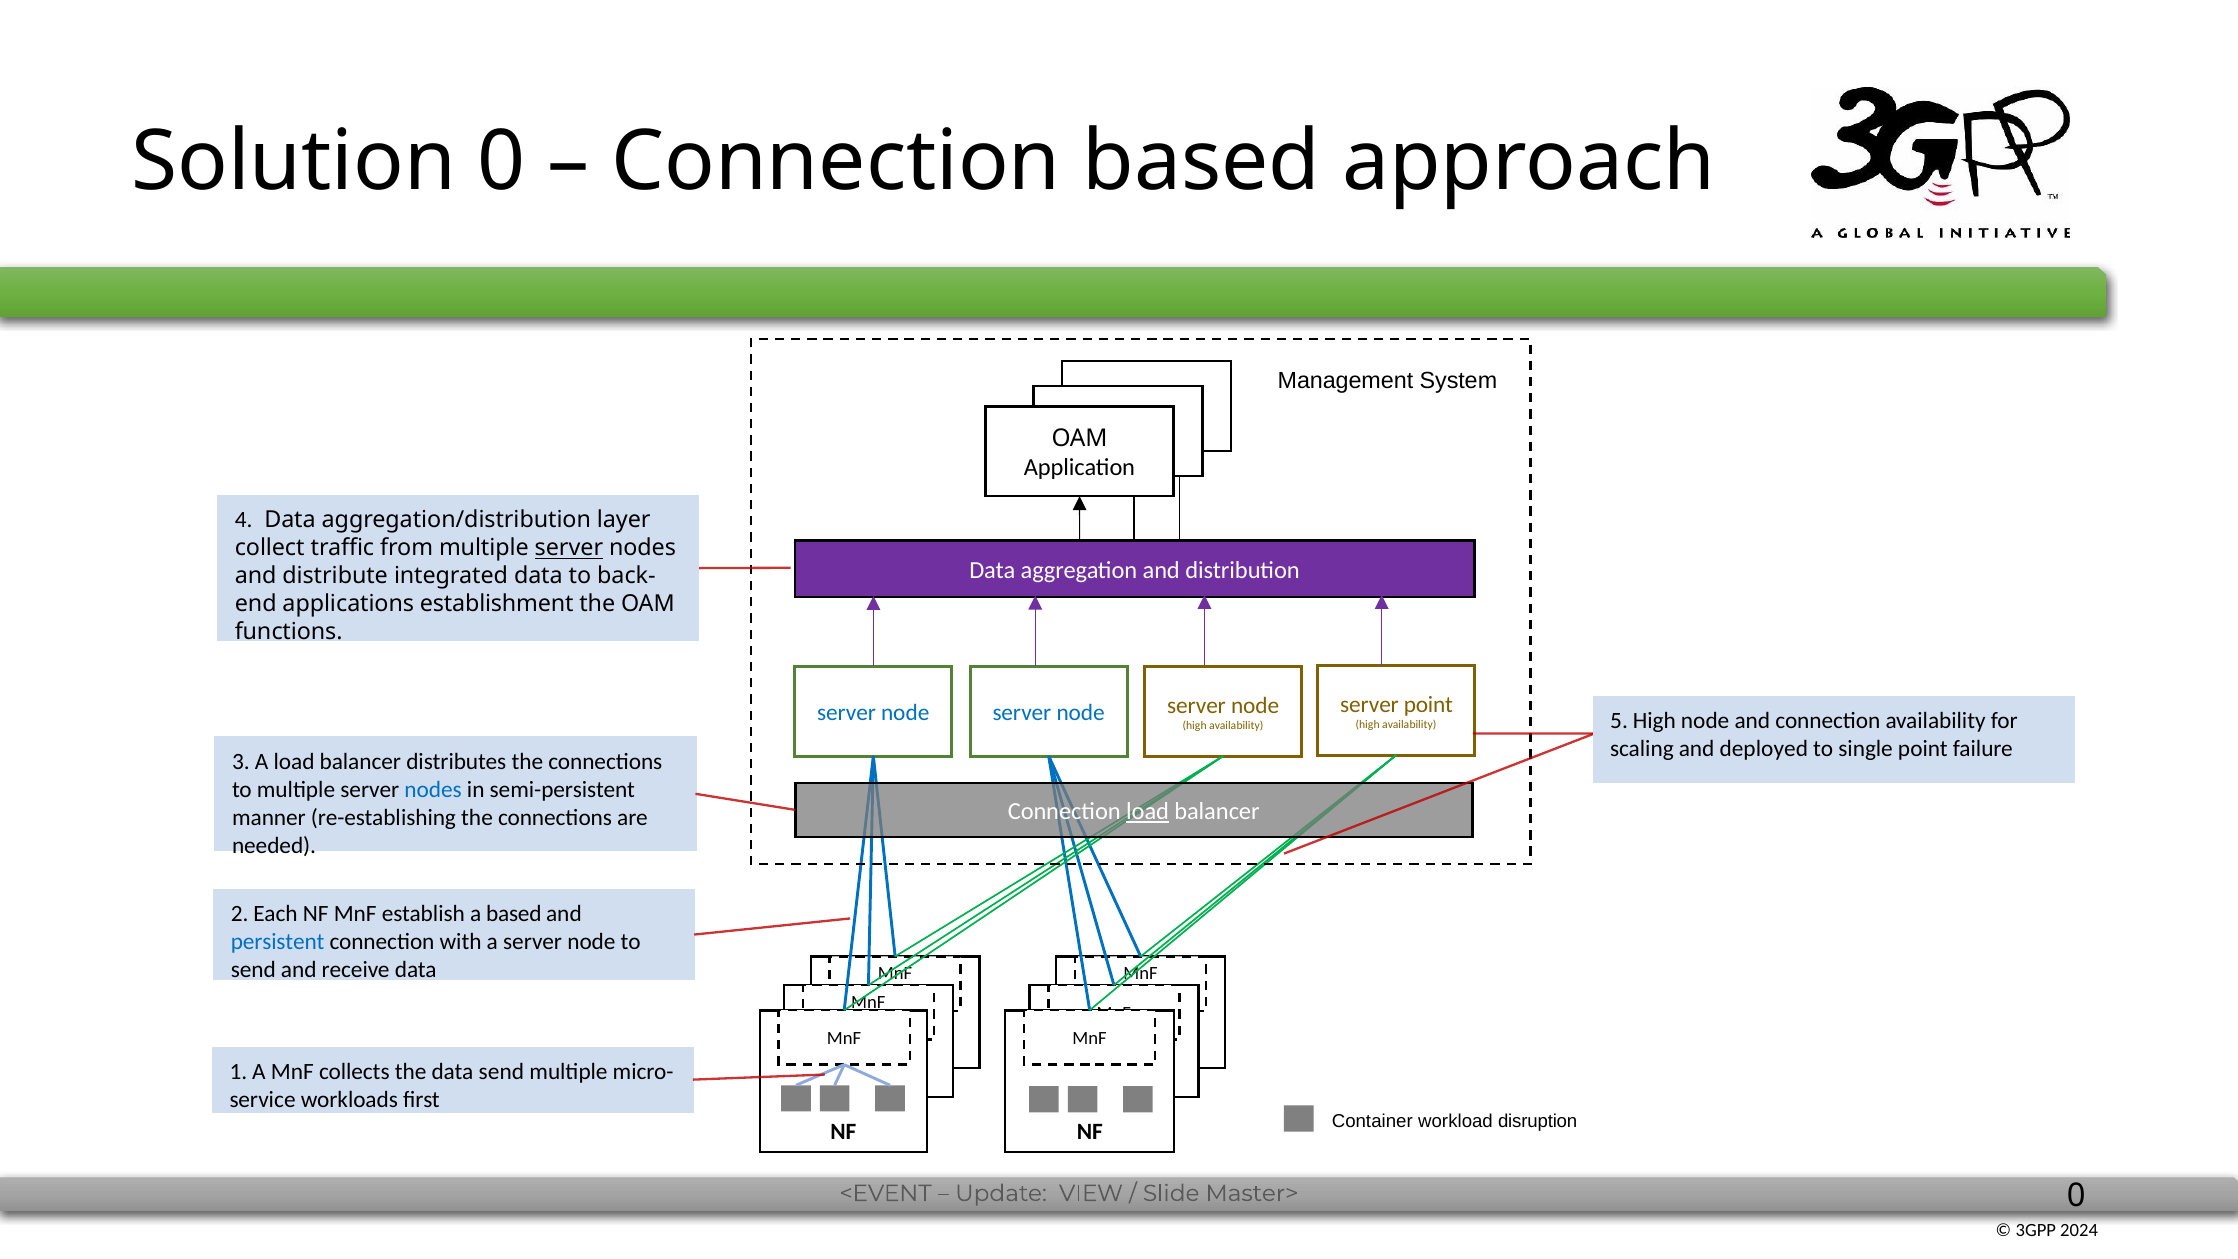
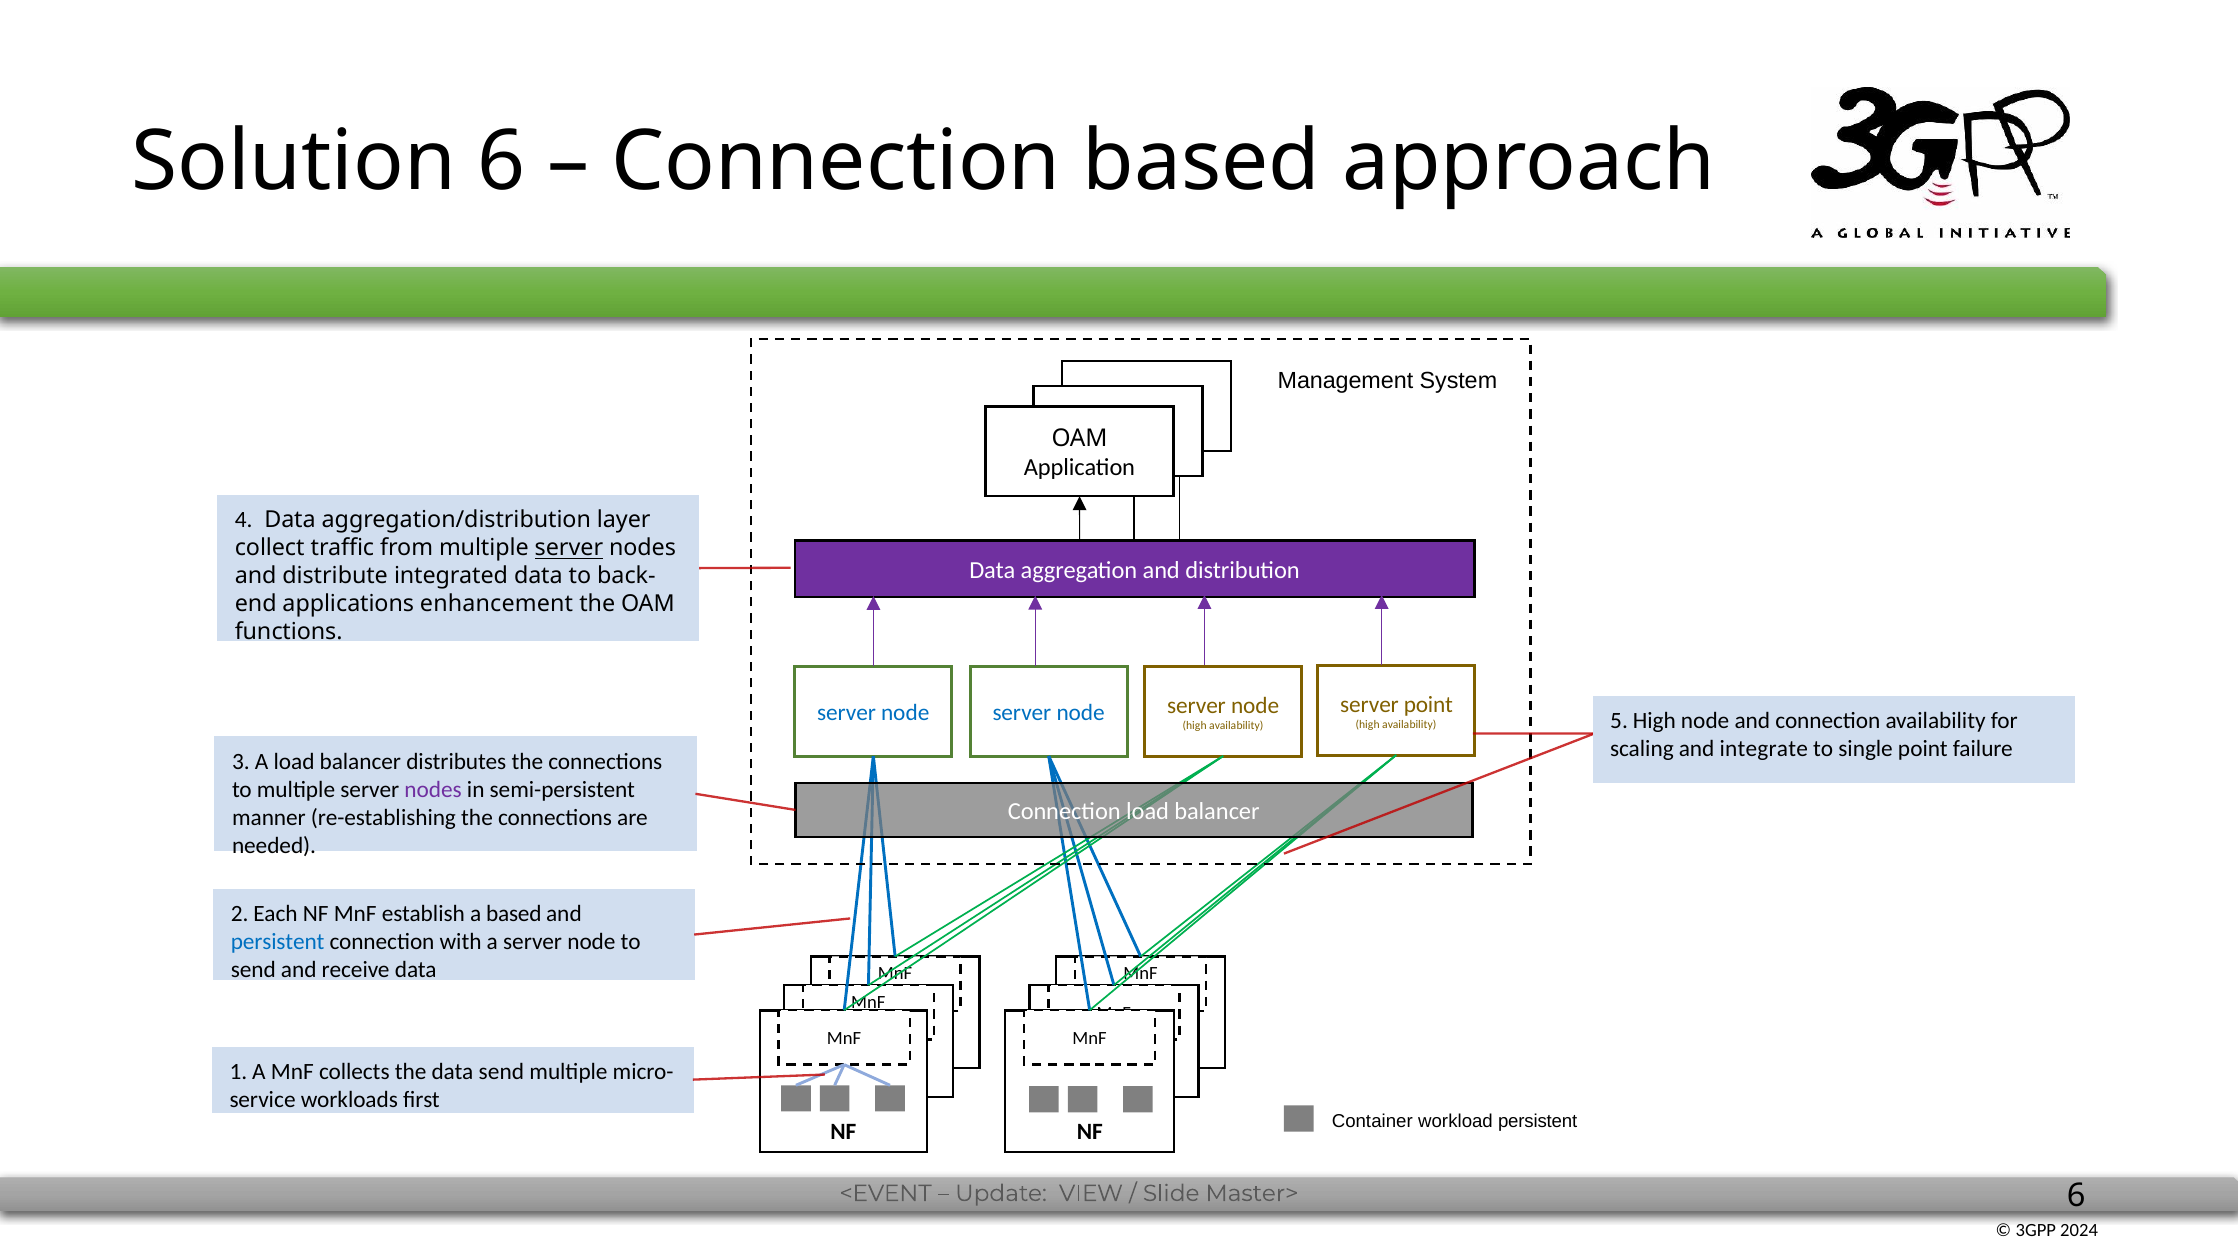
Solution 0: 0 -> 6 (502, 162)
establishment: establishment -> enhancement (497, 604)
deployed: deployed -> integrate (1764, 749)
nodes colour: blue -> purple (433, 789)
load underline: present -> none (1148, 812)
workload disruption: disruption -> persistent (1538, 1121)
0: 0 -> 6 (2076, 1196)
